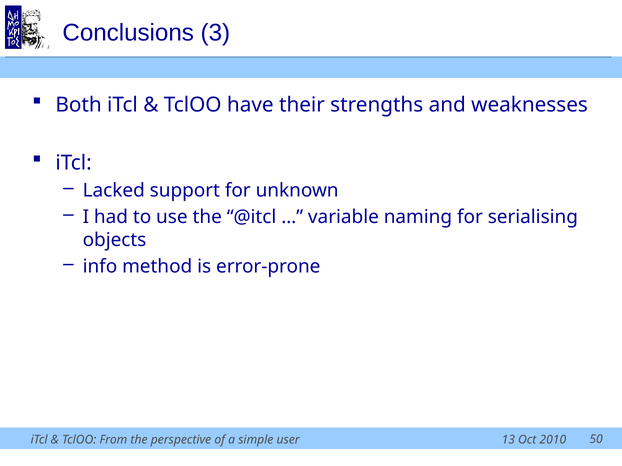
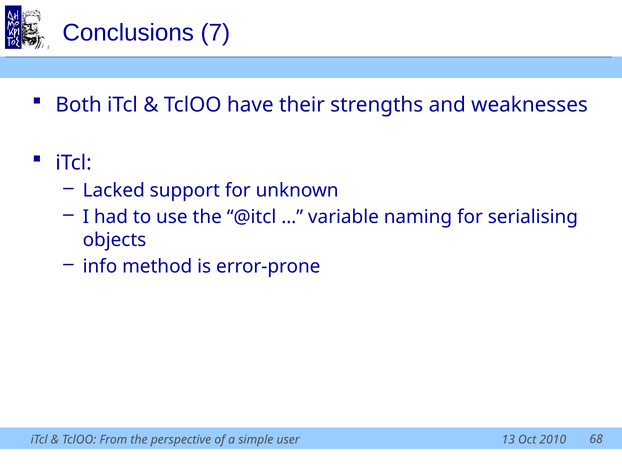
3: 3 -> 7 (215, 33)
50: 50 -> 68 (596, 440)
